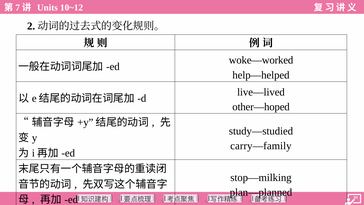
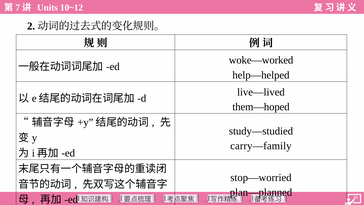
other—hoped: other—hoped -> them—hoped (261, 107)
stop—milking: stop—milking -> stop—worried (261, 177)
